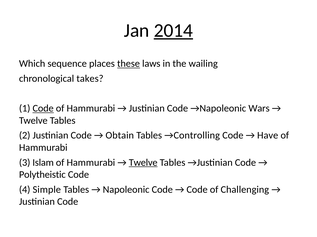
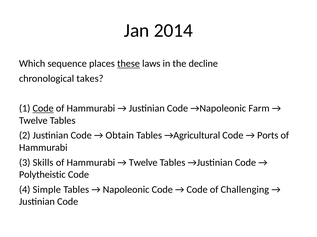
2014 underline: present -> none (173, 31)
wailing: wailing -> decline (203, 64)
Wars: Wars -> Farm (259, 109)
→Controlling: →Controlling -> →Agricultural (192, 136)
Have: Have -> Ports (268, 136)
Islam: Islam -> Skills (43, 163)
Twelve underline: present -> none (143, 163)
